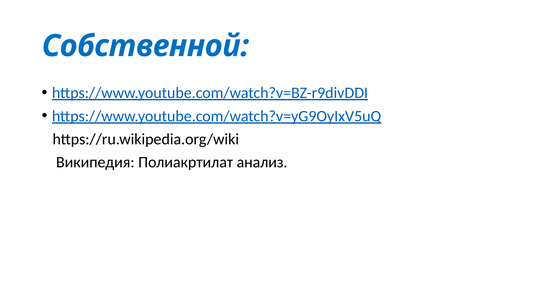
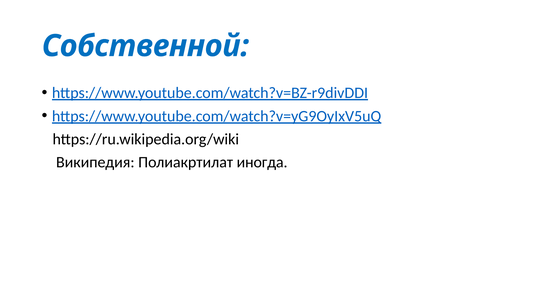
анализ: анализ -> иногда (262, 162)
